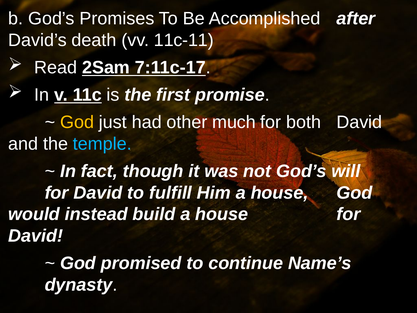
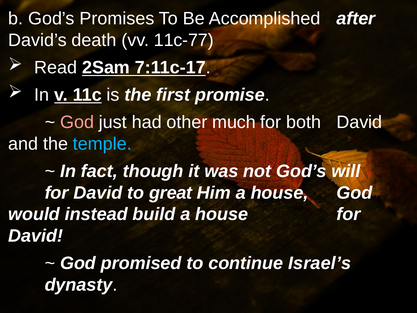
11c-11: 11c-11 -> 11c-77 (184, 40)
God colour: yellow -> pink (77, 122)
fulfill: fulfill -> great (171, 193)
Name’s: Name’s -> Israel’s (320, 263)
